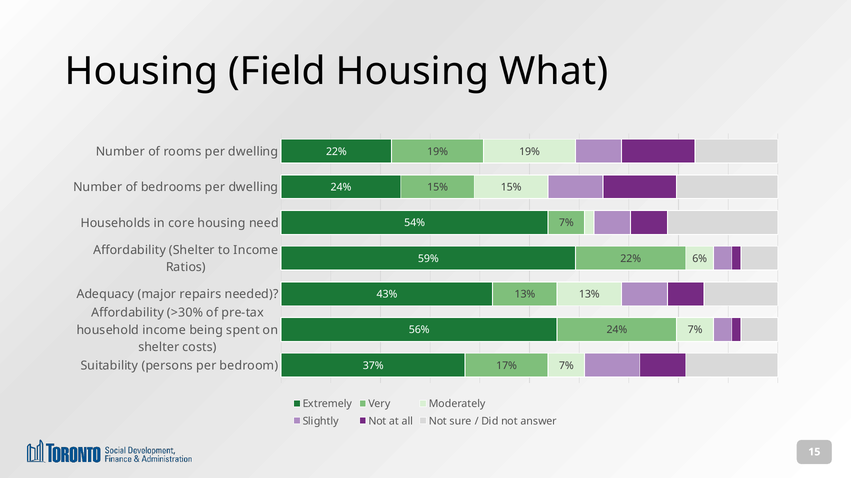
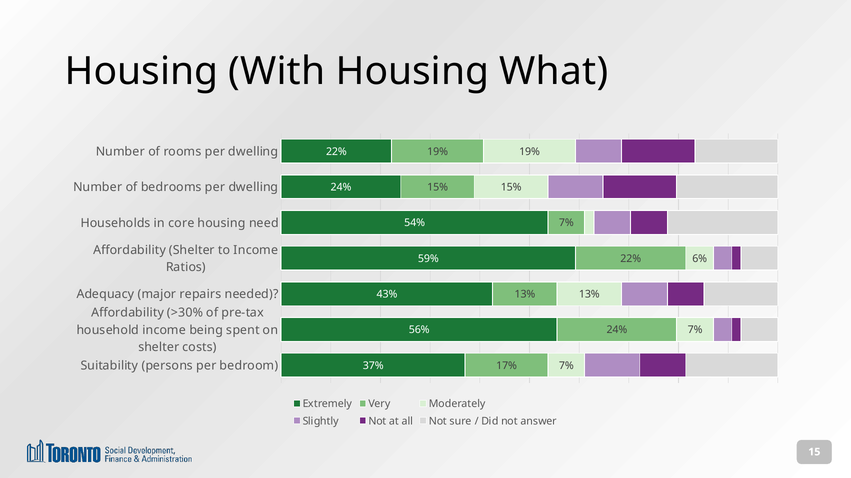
Field: Field -> With (277, 71)
